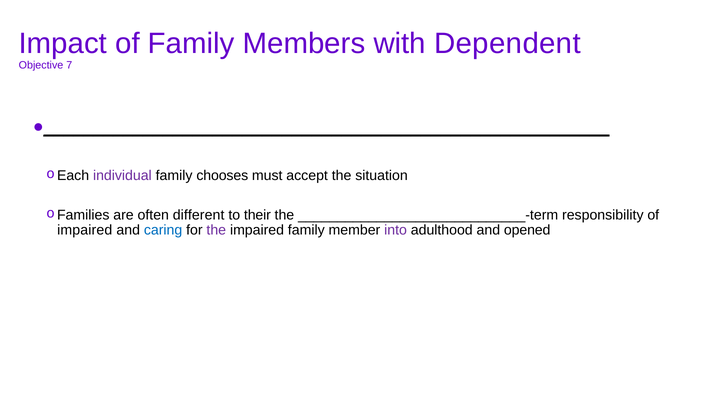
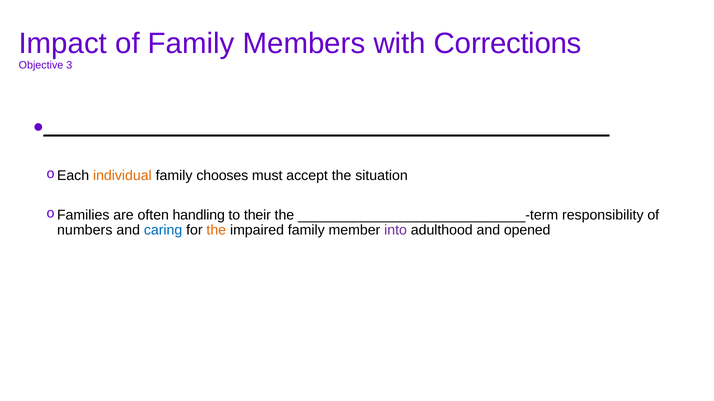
Dependent: Dependent -> Corrections (508, 43)
7: 7 -> 3 (69, 65)
individual colour: purple -> orange (122, 176)
different: different -> handling (199, 215)
impaired: impaired -> numbers (85, 230)
the colour: purple -> orange (216, 230)
